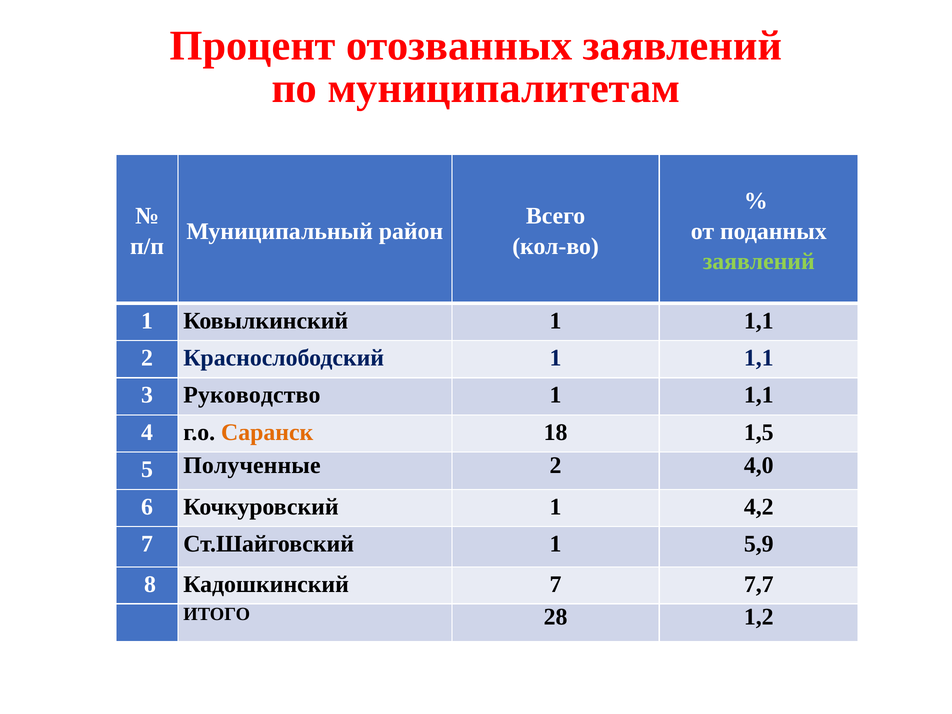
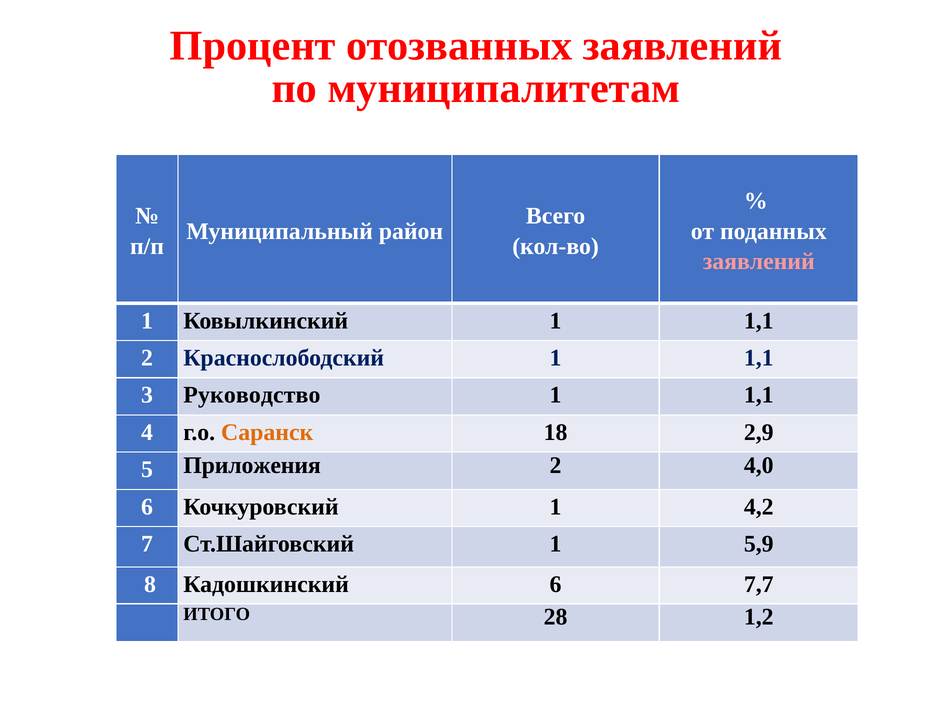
заявлений colour: light green -> pink (759, 261)
1,5: 1,5 -> 2,9 (759, 432)
Полученные: Полученные -> Приложения (252, 466)
Кадошкинский 7: 7 -> 6 (556, 584)
